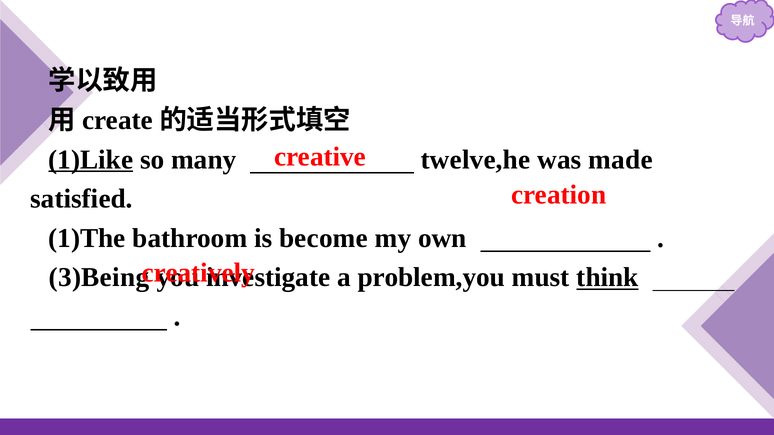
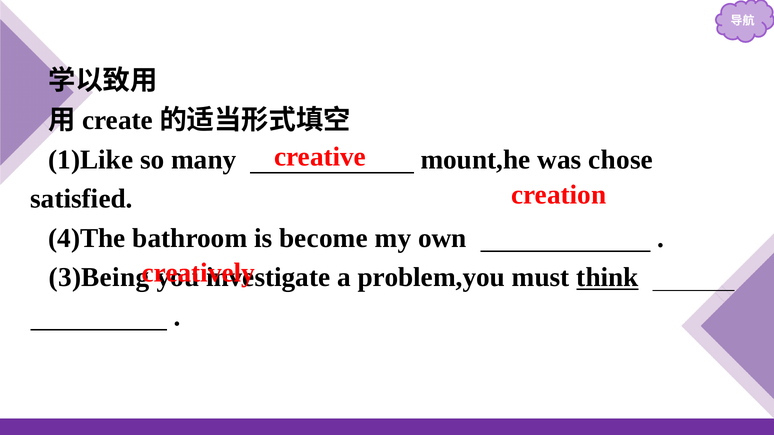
1)Like underline: present -> none (91, 160)
twelve,he: twelve,he -> mount,he (476, 160)
made: made -> chose (621, 160)
1)The: 1)The -> 4)The (87, 238)
